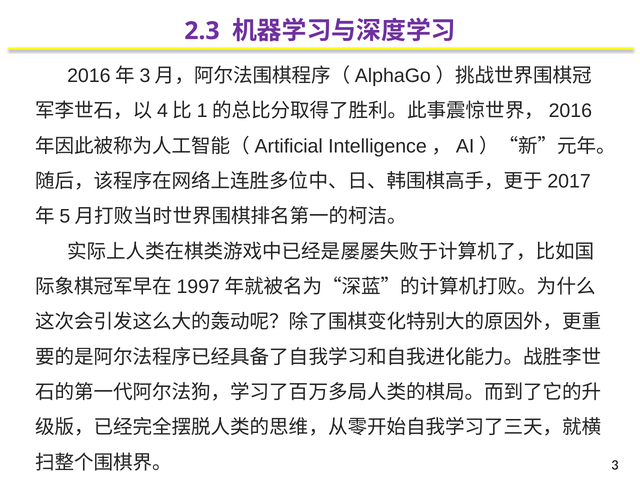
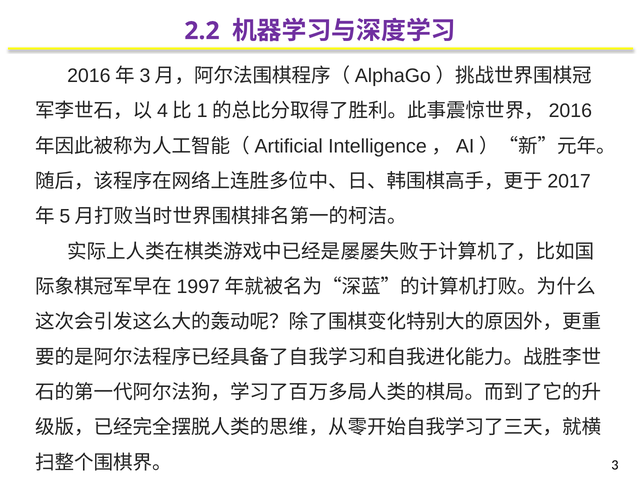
2.3: 2.3 -> 2.2 (202, 31)
